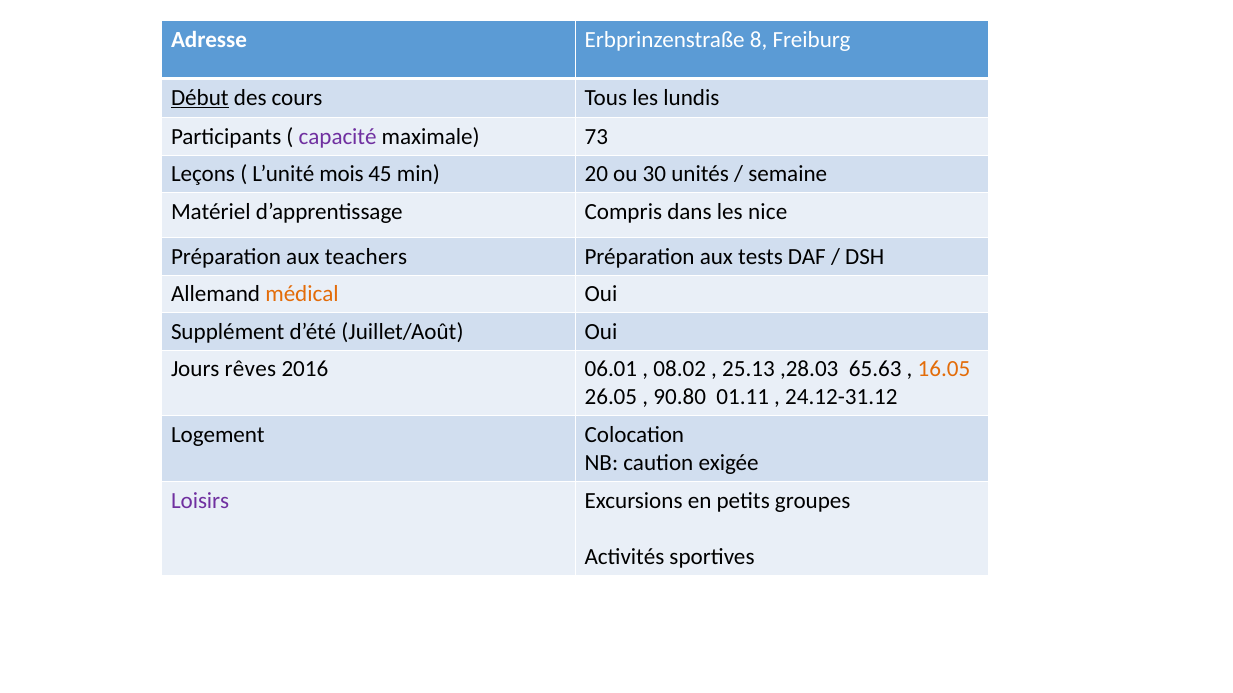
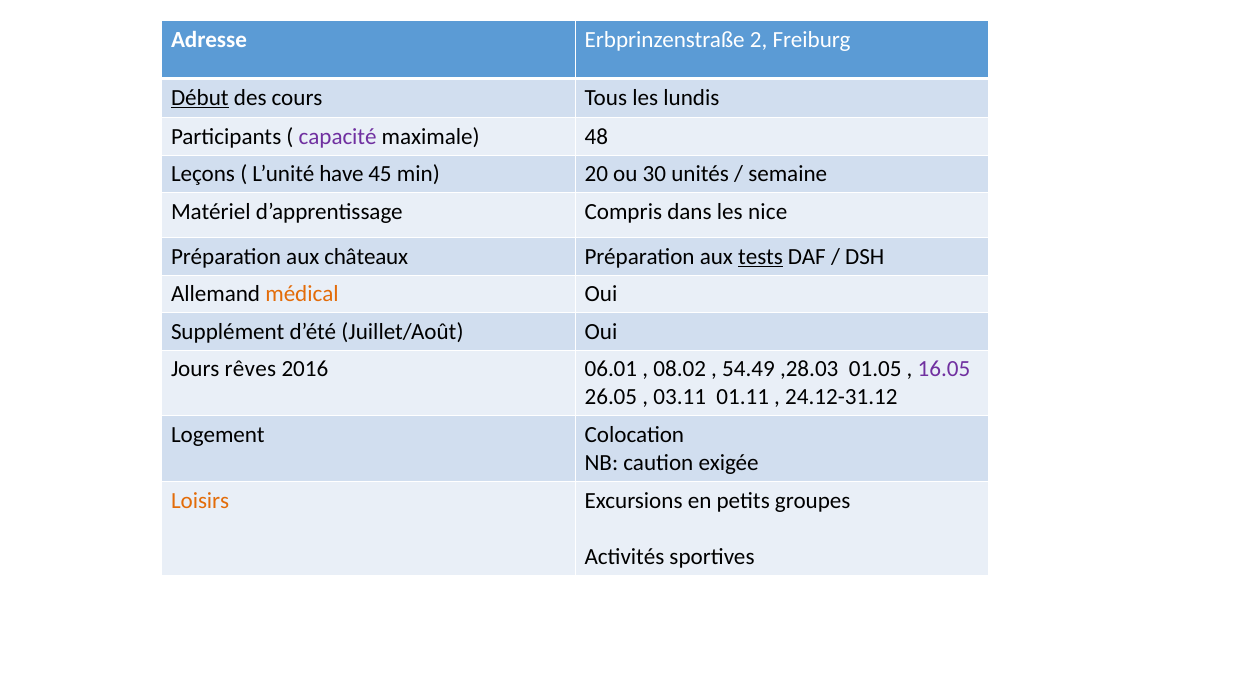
8: 8 -> 2 (759, 39)
73: 73 -> 48 (596, 137)
mois: mois -> have (341, 174)
teachers: teachers -> châteaux (366, 257)
tests underline: none -> present (761, 257)
25.13: 25.13 -> 54.49 (748, 369)
65.63: 65.63 -> 01.05 (875, 369)
16.05 colour: orange -> purple (944, 369)
90.80: 90.80 -> 03.11 (680, 398)
Loisirs colour: purple -> orange (200, 501)
